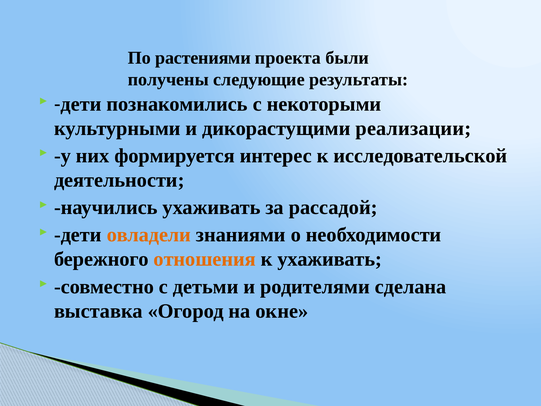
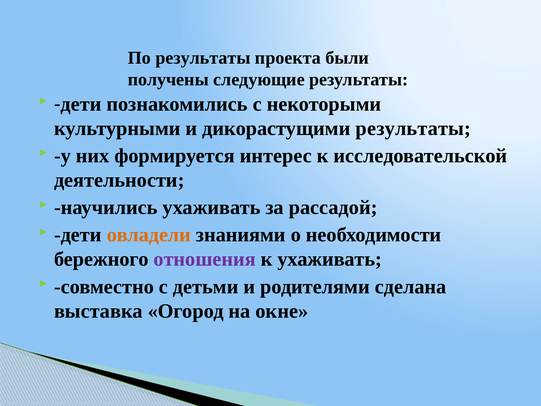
По растениями: растениями -> результаты (203, 58)
дикорастущими реализации: реализации -> результаты (413, 128)
отношения colour: orange -> purple (205, 259)
